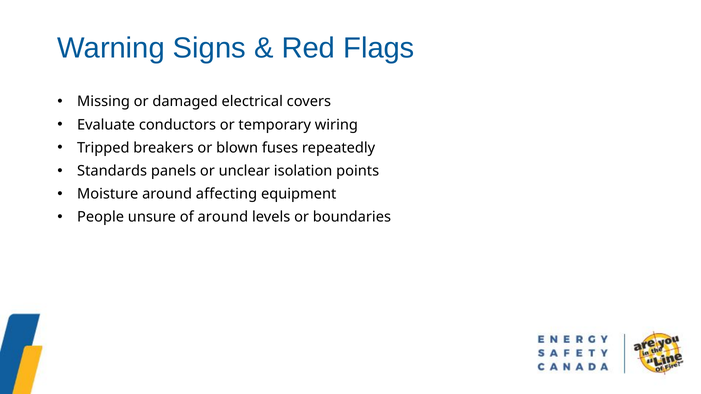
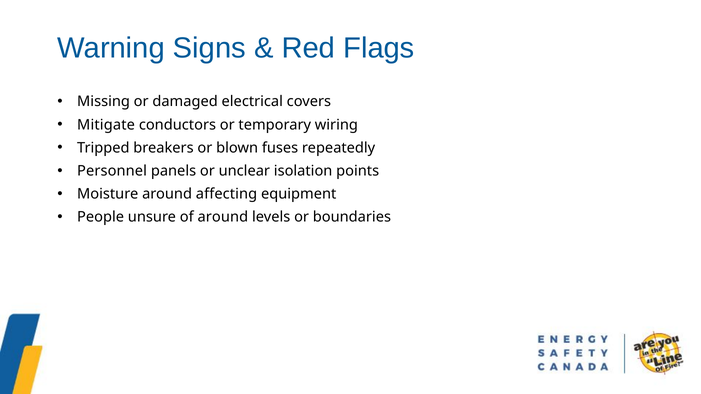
Evaluate: Evaluate -> Mitigate (106, 125)
Standards: Standards -> Personnel (112, 171)
